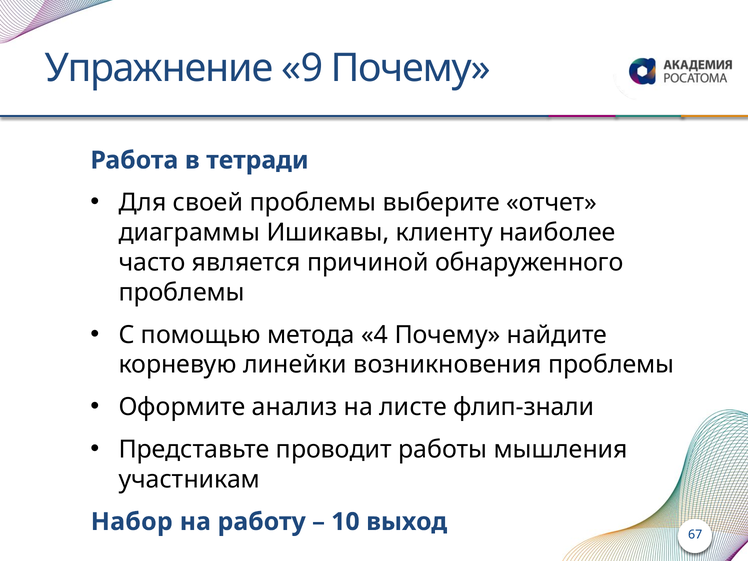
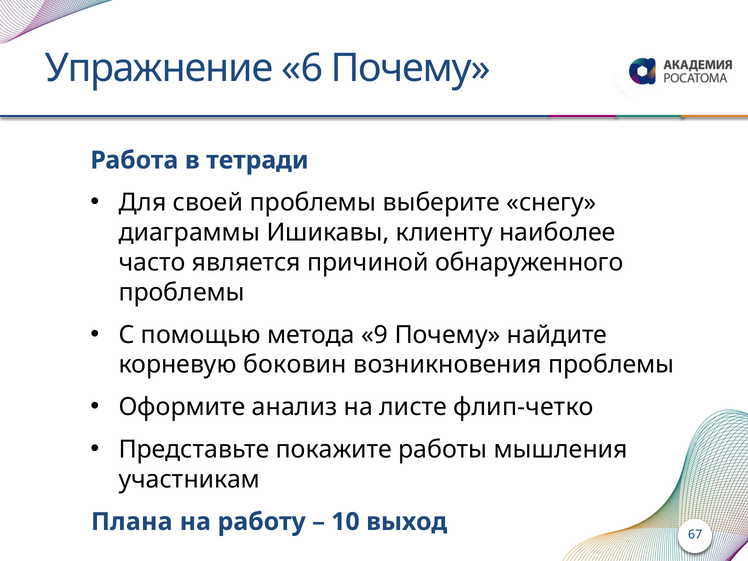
9: 9 -> 6 (302, 68)
отчет: отчет -> снегу (552, 203)
4: 4 -> 9 (375, 335)
линейки: линейки -> боковин (295, 365)
флип-знали: флип-знали -> флип-четко (524, 407)
проводит: проводит -> покажите (334, 449)
Набор: Набор -> Плана (132, 522)
